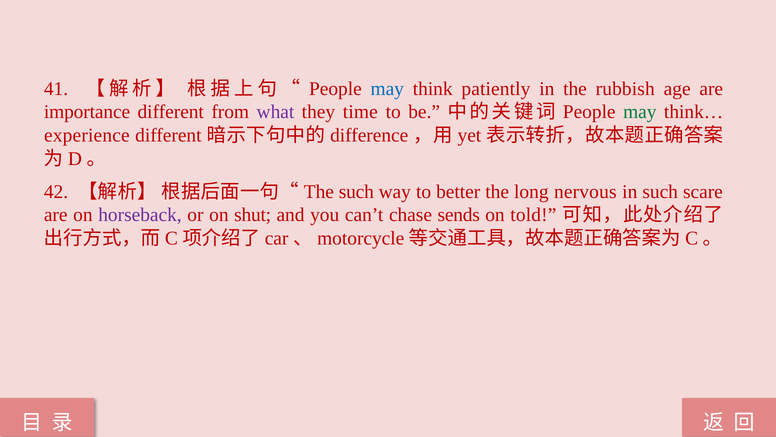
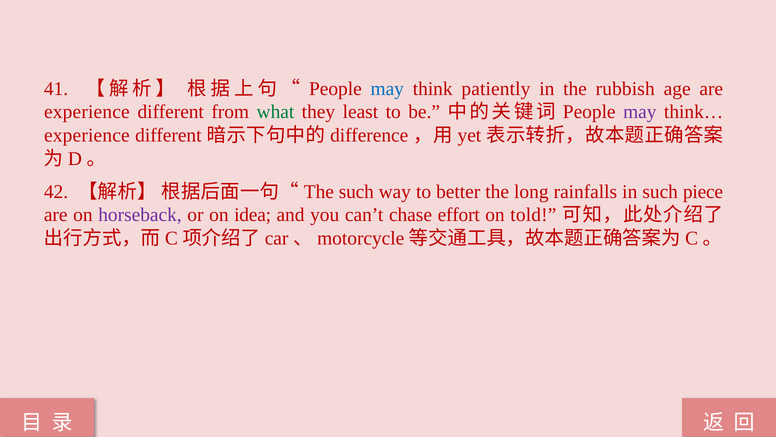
importance: importance -> experience (87, 112)
what colour: purple -> green (275, 112)
time: time -> least (360, 112)
may colour: green -> purple (640, 112)
nervous: nervous -> rainfalls (585, 191)
scare: scare -> piece (703, 191)
shut: shut -> idea (253, 215)
sends: sends -> effort (459, 215)
